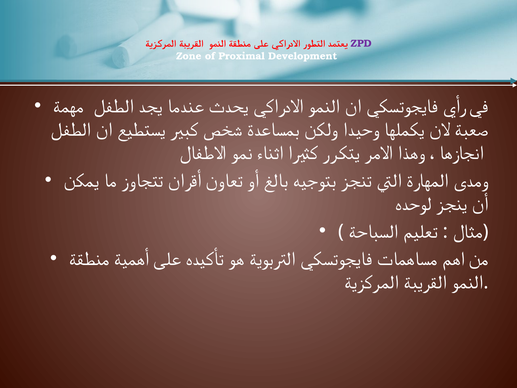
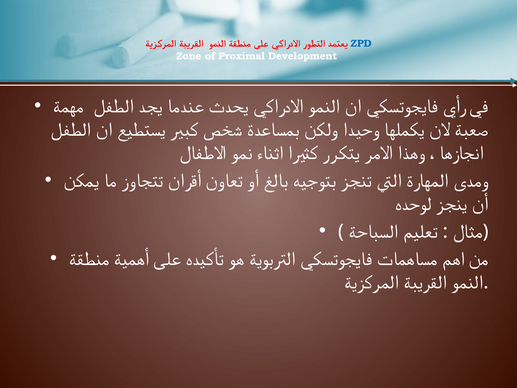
ZPD colour: purple -> blue (361, 43)
